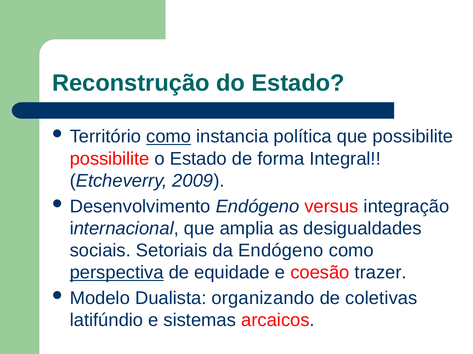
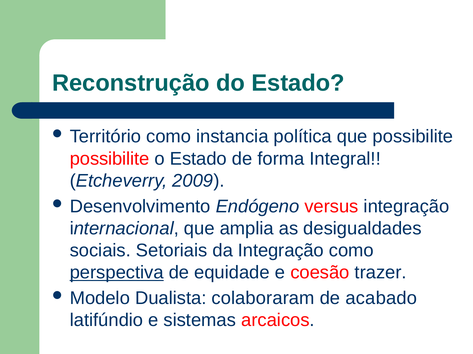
como underline: present -> none (169, 137)
da Endógeno: Endógeno -> Integração (281, 251)
organizando: organizando -> colaboraram (263, 299)
coletivas: coletivas -> acabado (381, 299)
